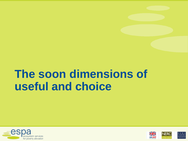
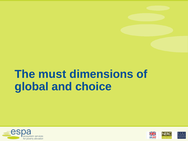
soon: soon -> must (52, 74)
useful: useful -> global (32, 87)
